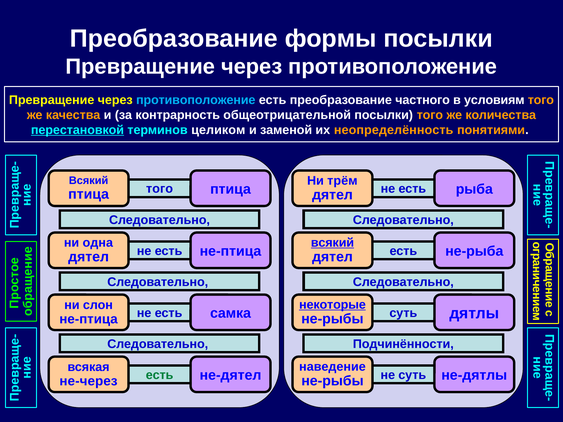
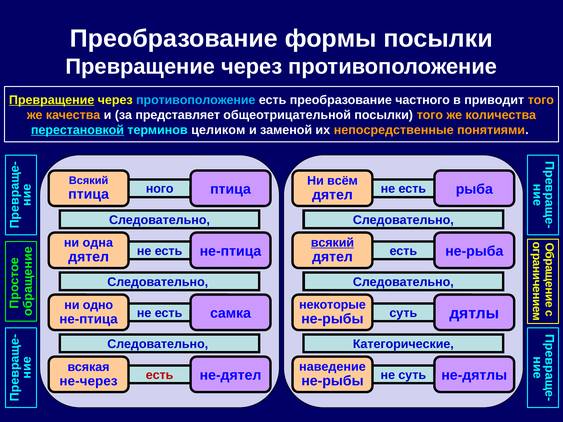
Превращение underline: none -> present (52, 100)
условиям: условиям -> приводит (494, 100)
контрарность: контрарность -> представляет (178, 115)
неопределённость: неопределённость -> непосредственные (394, 130)
трём: трём -> всём (342, 181)
того: того -> ного (160, 189)
некоторые underline: present -> none (332, 305)
слон: слон -> одно (98, 305)
Подчинённости: Подчинённости -> Категорические (403, 344)
есть colour: green -> red (160, 375)
